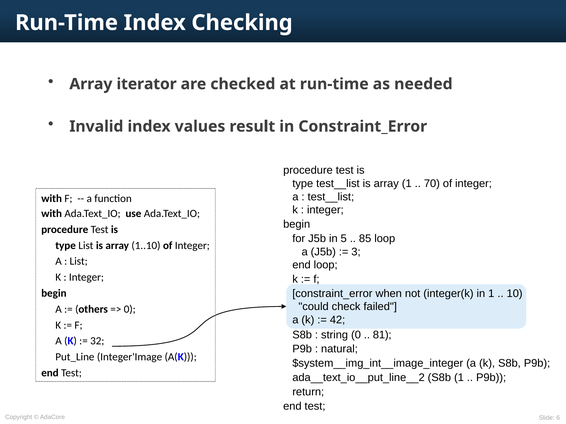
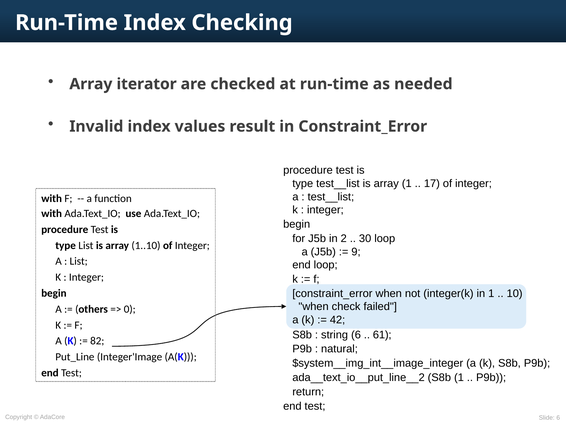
70: 70 -> 17 (432, 184)
5: 5 -> 2 (344, 239)
85: 85 -> 30 (365, 239)
3: 3 -> 9 (356, 252)
could: could -> when (314, 307)
string 0: 0 -> 6 (356, 335)
81: 81 -> 61 (382, 335)
32: 32 -> 82 (97, 341)
